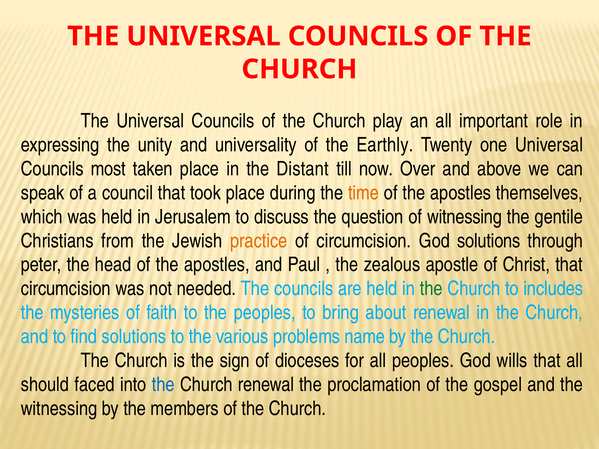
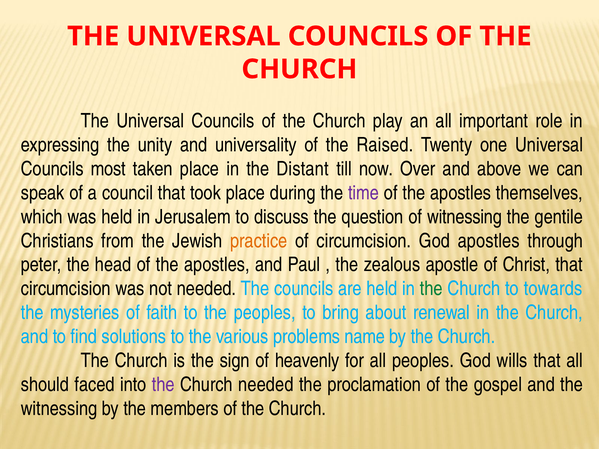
Earthly: Earthly -> Raised (385, 145)
time colour: orange -> purple (364, 193)
God solutions: solutions -> apostles (489, 241)
includes: includes -> towards (553, 289)
dioceses: dioceses -> heavenly (307, 361)
the colour: blue -> purple (163, 385)
Church renewal: renewal -> needed (266, 385)
